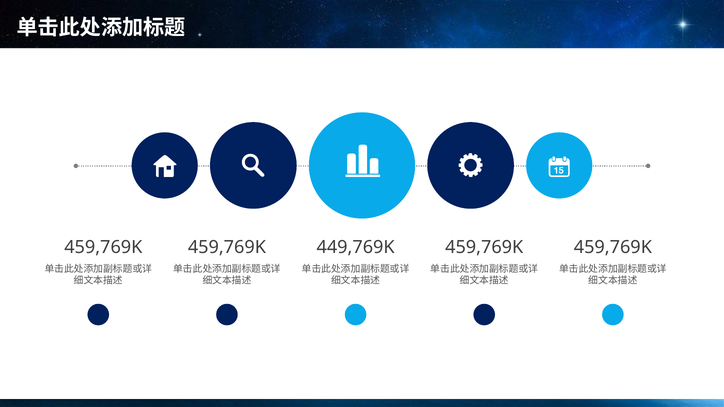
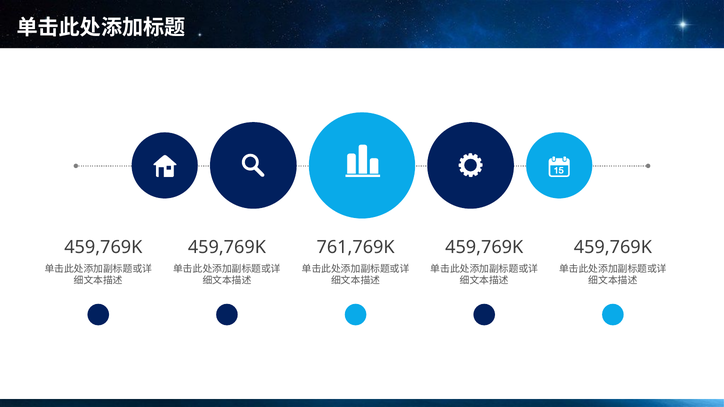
449,769K: 449,769K -> 761,769K (356, 247)
